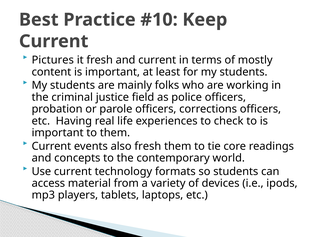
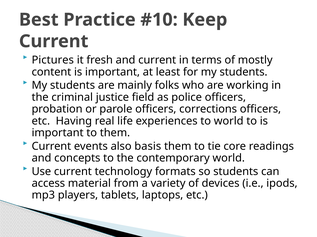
to check: check -> world (229, 121)
also fresh: fresh -> basis (148, 147)
